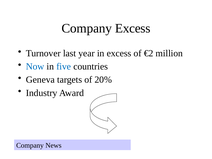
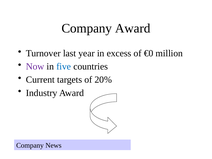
Company Excess: Excess -> Award (133, 28)
€2: €2 -> €0 (149, 53)
Now colour: blue -> purple (35, 66)
Geneva: Geneva -> Current (40, 80)
